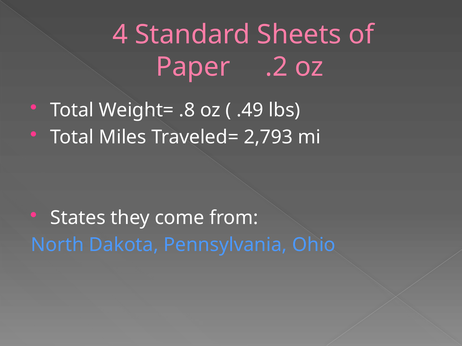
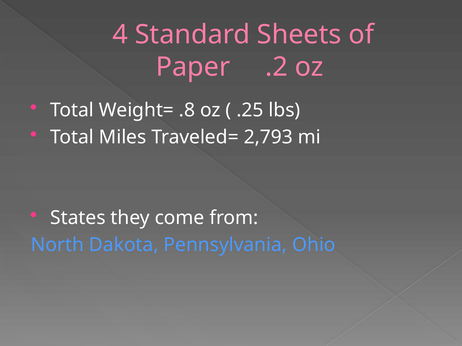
.49: .49 -> .25 (250, 110)
